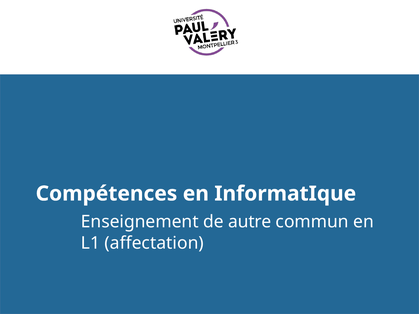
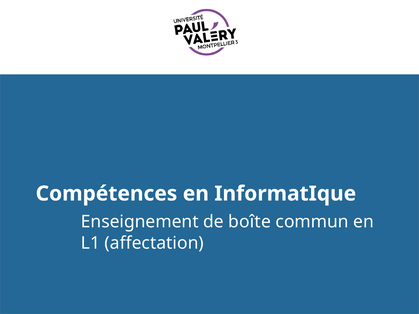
autre: autre -> boîte (250, 222)
